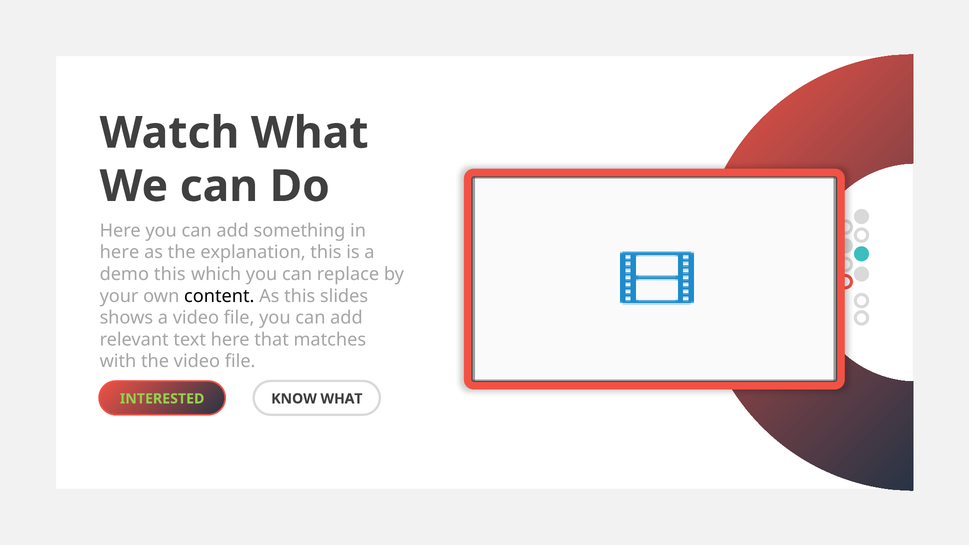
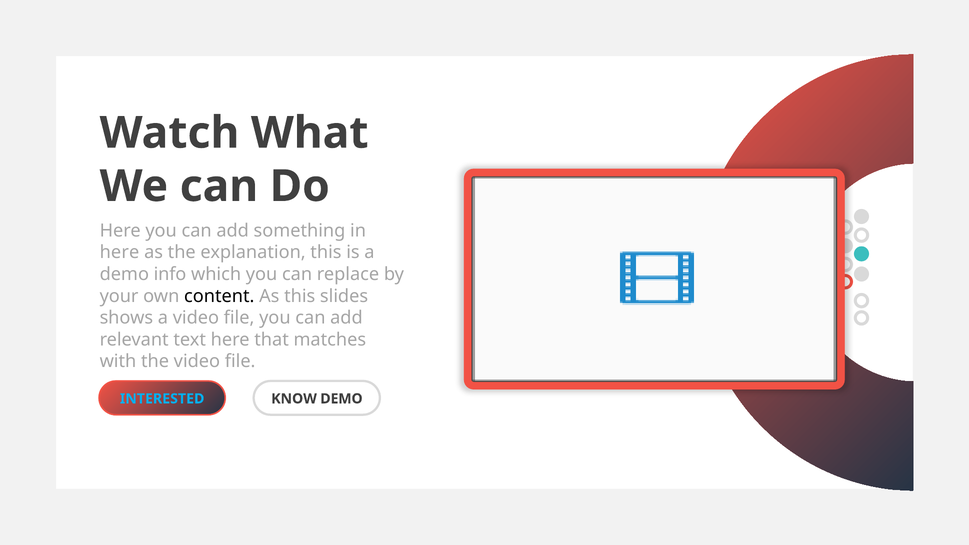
demo this: this -> info (170, 274)
INTERESTED colour: light green -> light blue (162, 399)
KNOW WHAT: WHAT -> DEMO (341, 399)
